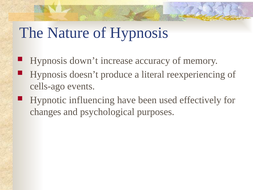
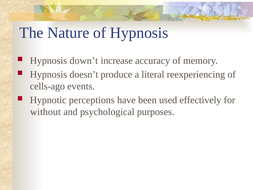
influencing: influencing -> perceptions (92, 100)
changes: changes -> without (45, 112)
